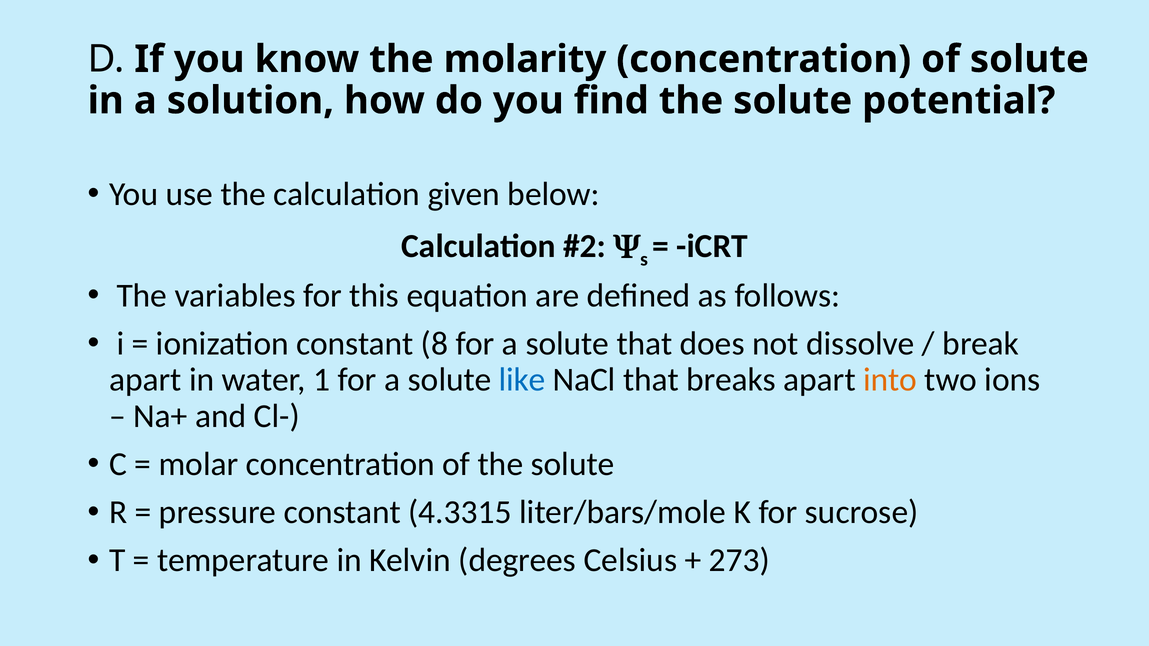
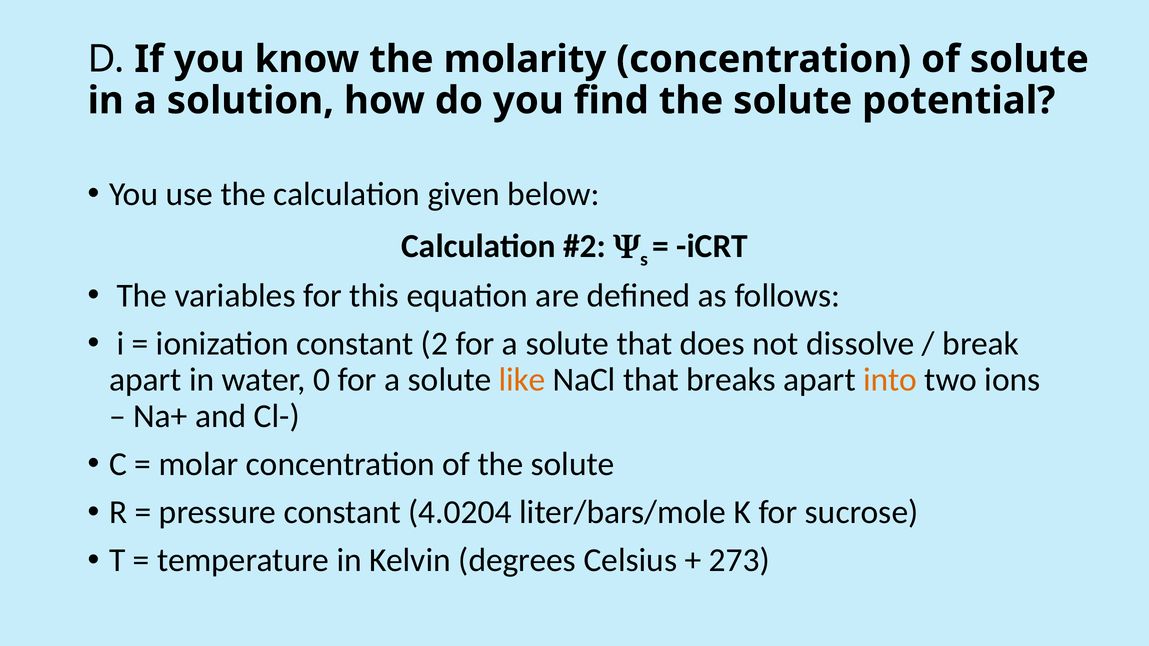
8: 8 -> 2 (434, 344)
1: 1 -> 0 (322, 380)
like colour: blue -> orange (522, 380)
4.3315: 4.3315 -> 4.0204 (460, 513)
